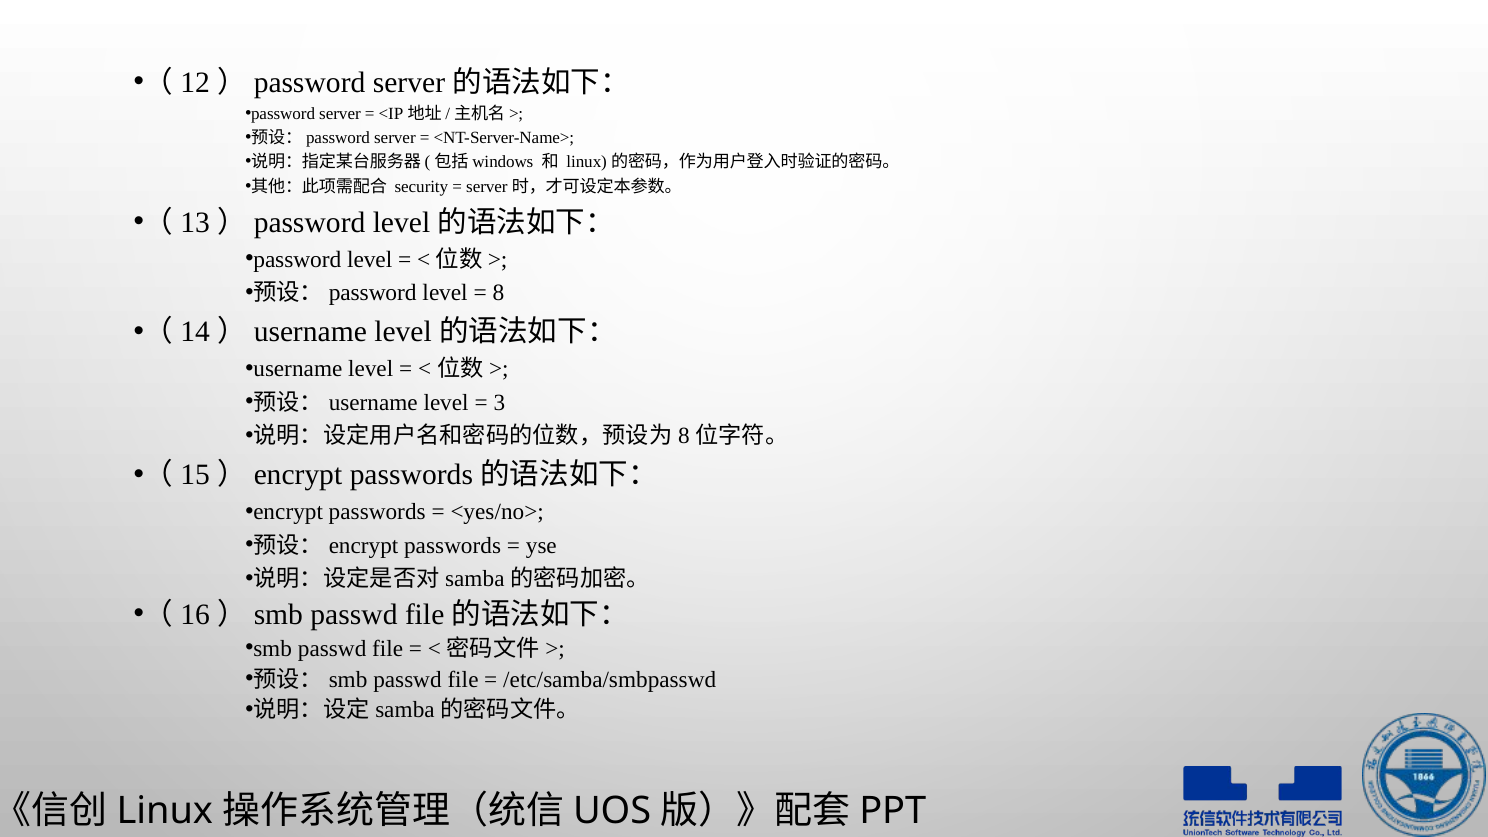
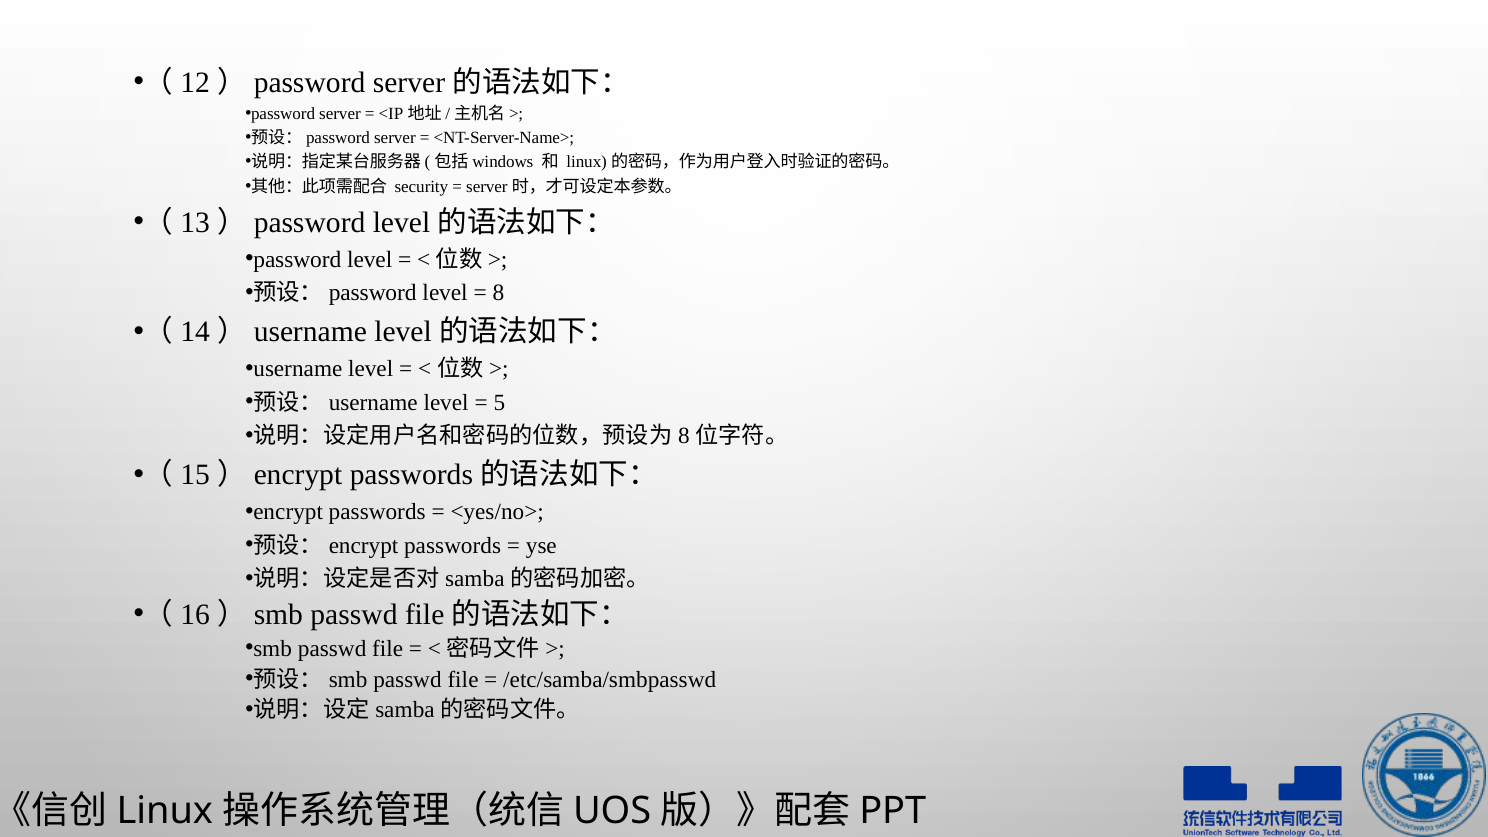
3: 3 -> 5 (499, 403)
